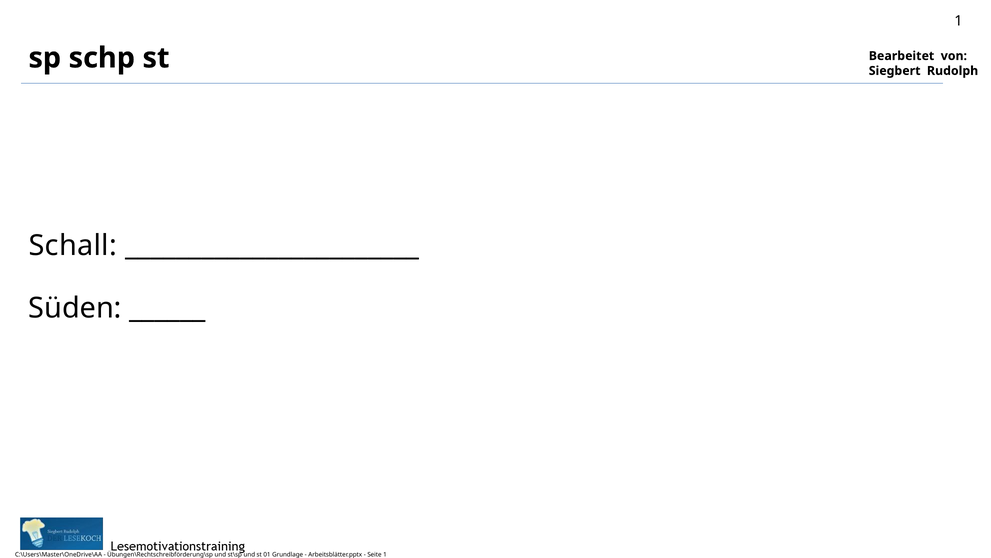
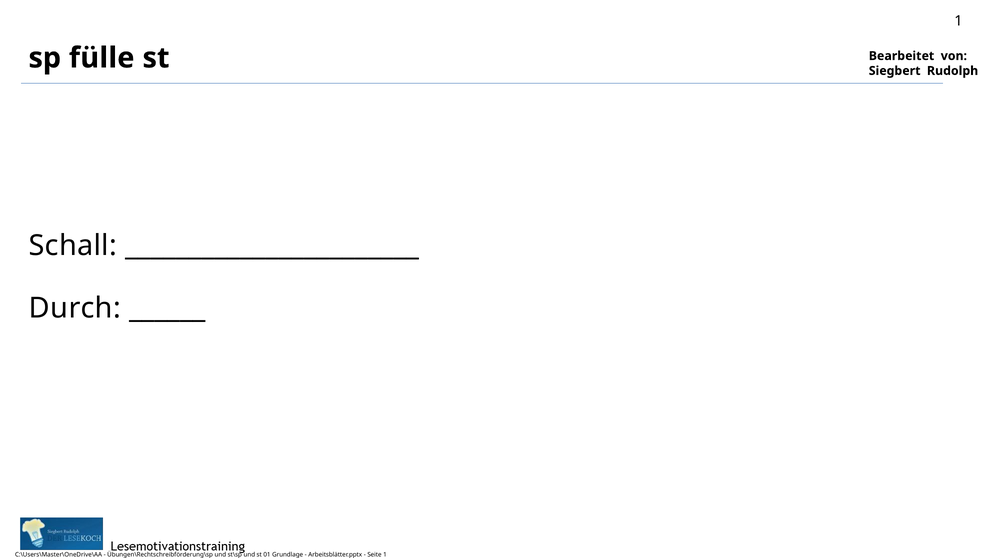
schp: schp -> fülle (102, 58)
Süden: Süden -> Durch (75, 308)
